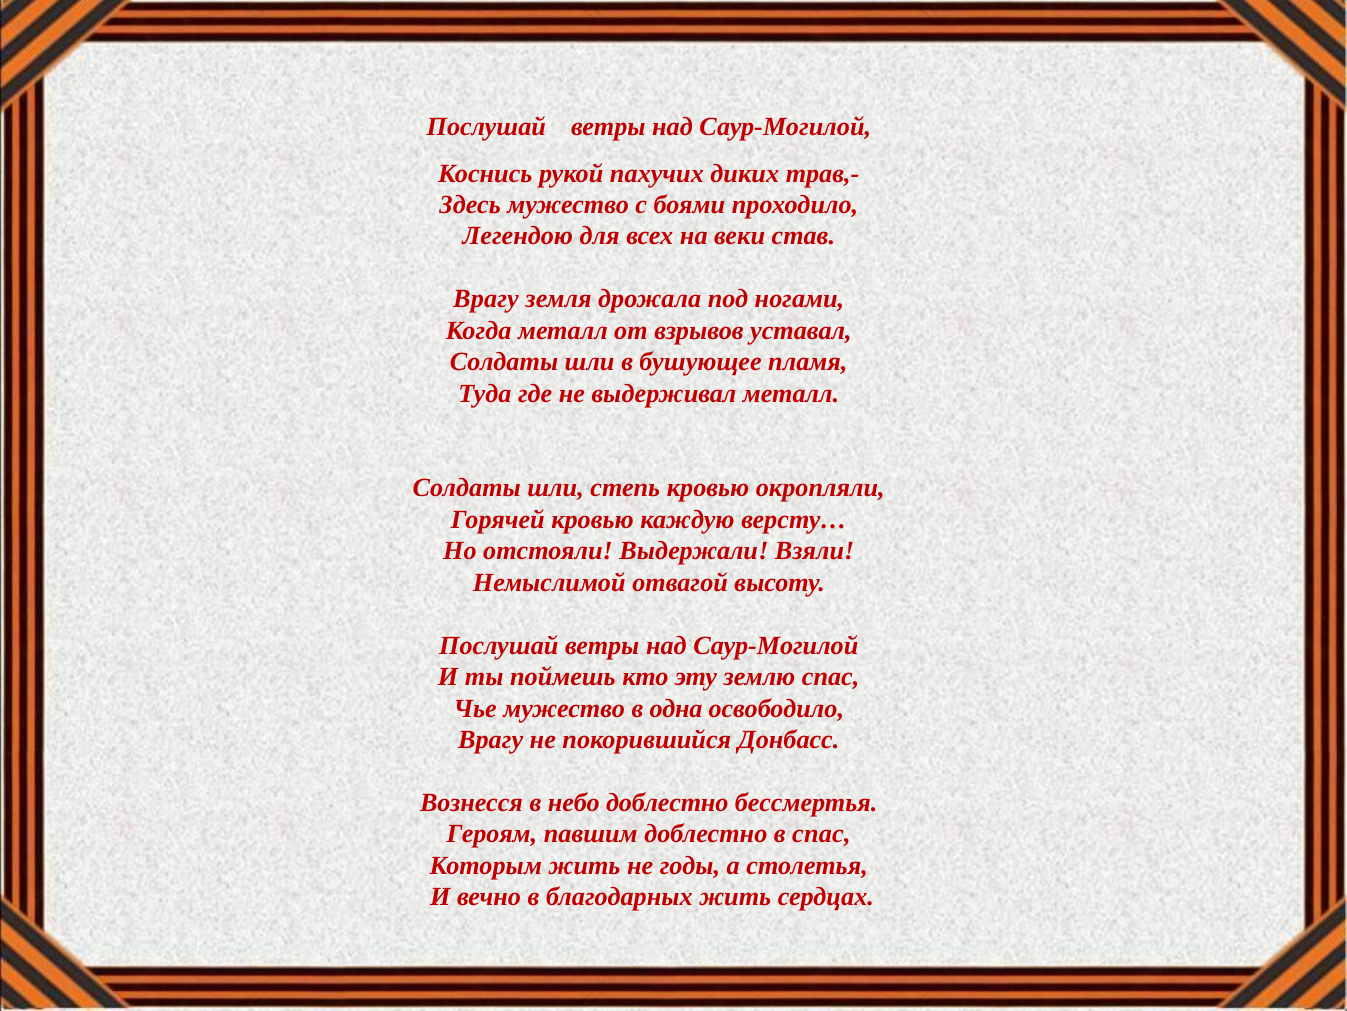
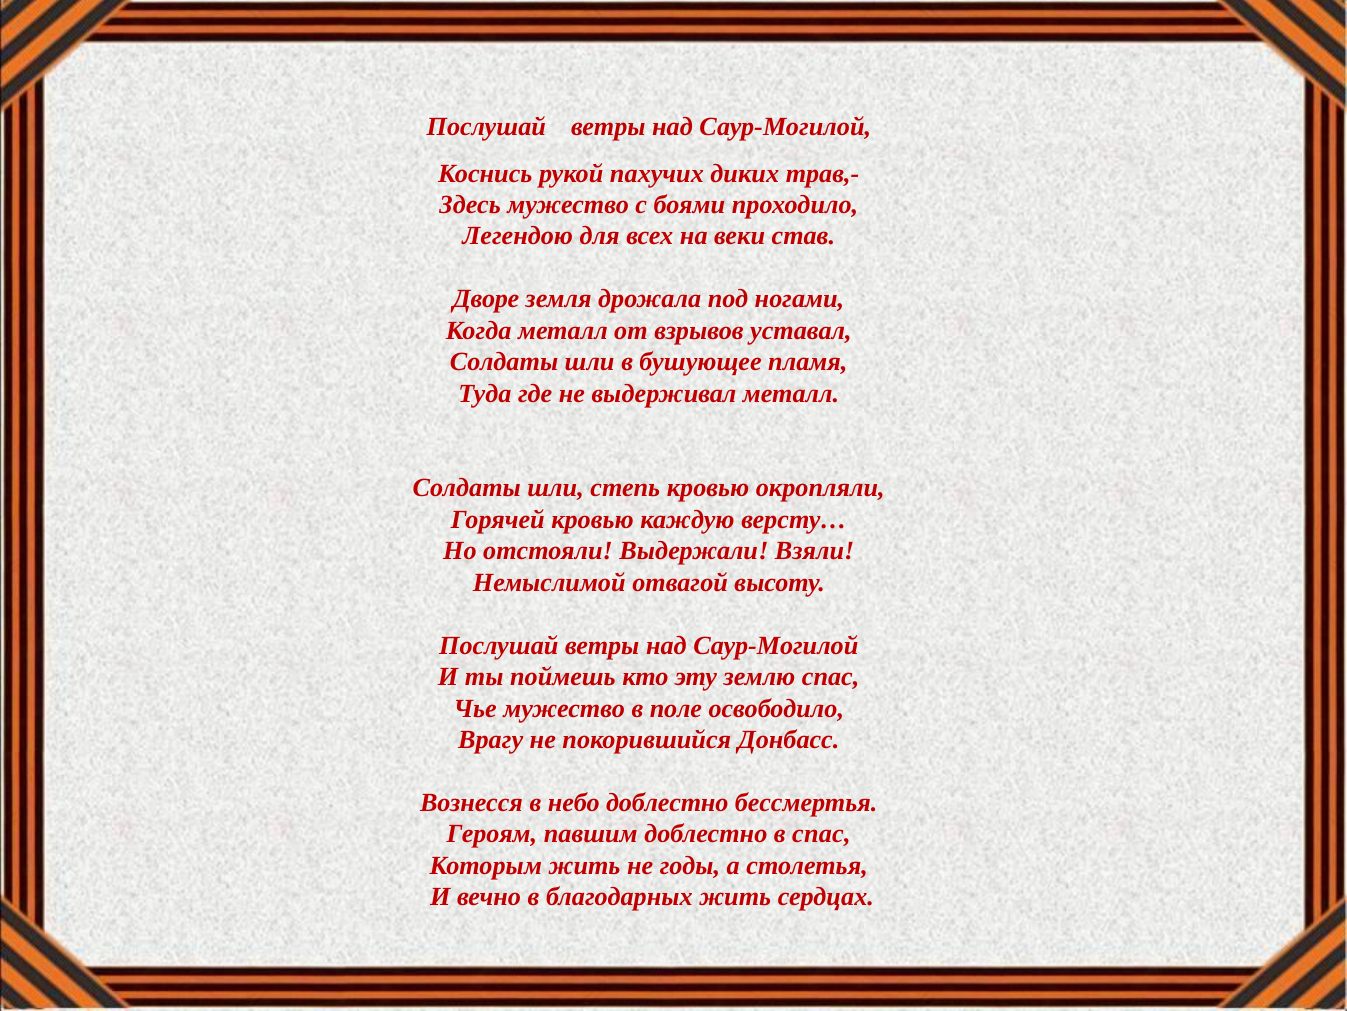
Врагу: Врагу -> Дворе (486, 299)
одна: одна -> поле (676, 708)
